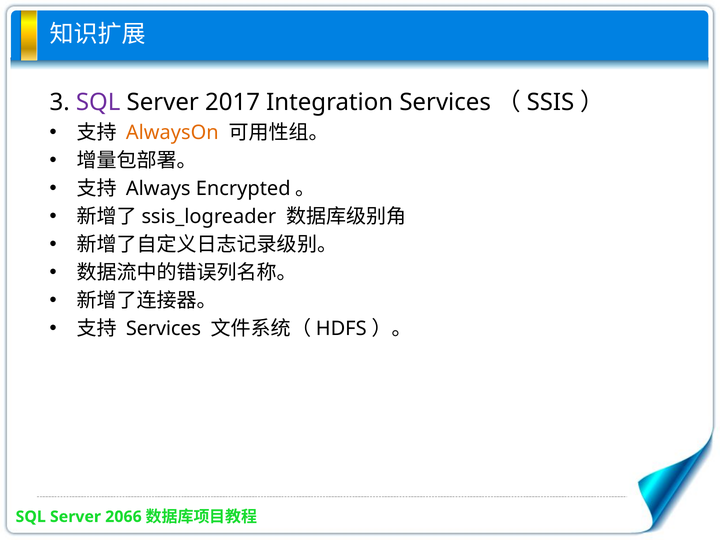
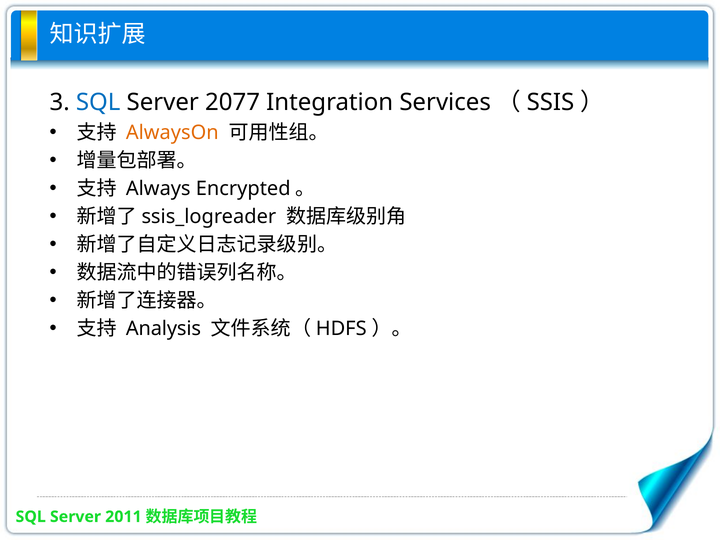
SQL colour: purple -> blue (98, 103)
2017: 2017 -> 2077 (233, 103)
Services: Services -> Analysis (163, 329)
2066: 2066 -> 2011 (123, 517)
